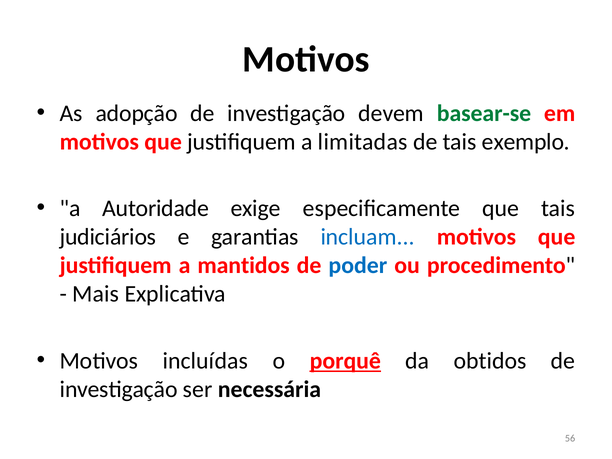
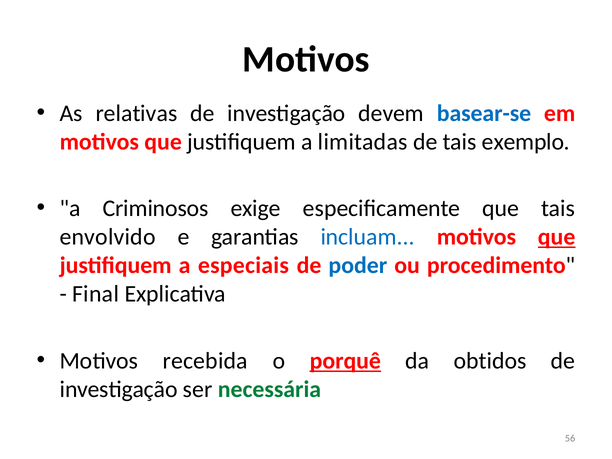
adopção: adopção -> relativas (136, 113)
basear-se colour: green -> blue (484, 113)
Autoridade: Autoridade -> Criminosos (156, 208)
judiciários: judiciários -> envolvido (108, 237)
que underline: none -> present (557, 237)
mantidos: mantidos -> especiais (243, 266)
Mais: Mais -> Final (96, 294)
incluídas: incluídas -> recebida (205, 361)
necessária colour: black -> green (269, 389)
